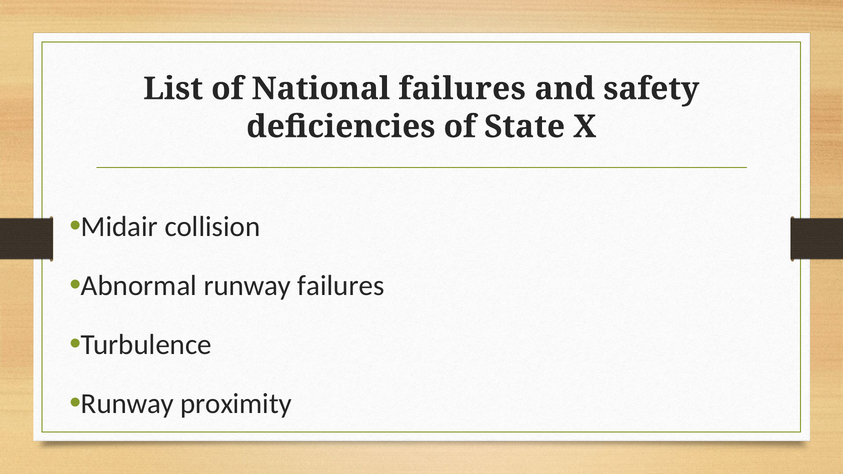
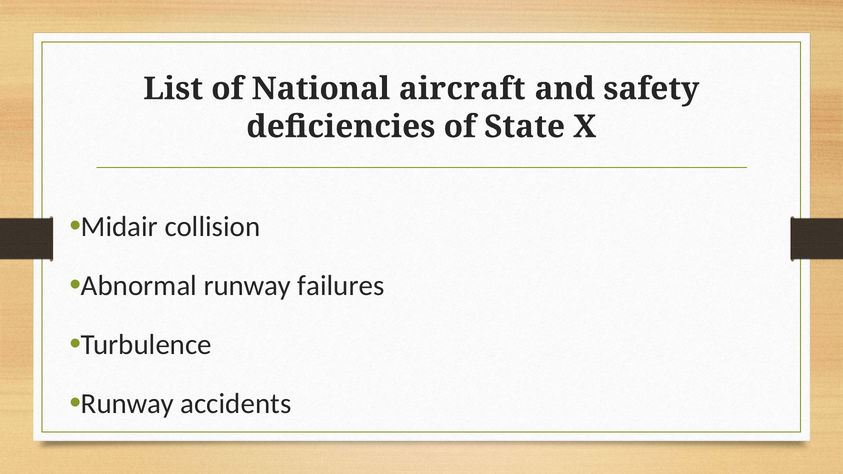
National failures: failures -> aircraft (462, 89)
proximity: proximity -> accidents (236, 404)
